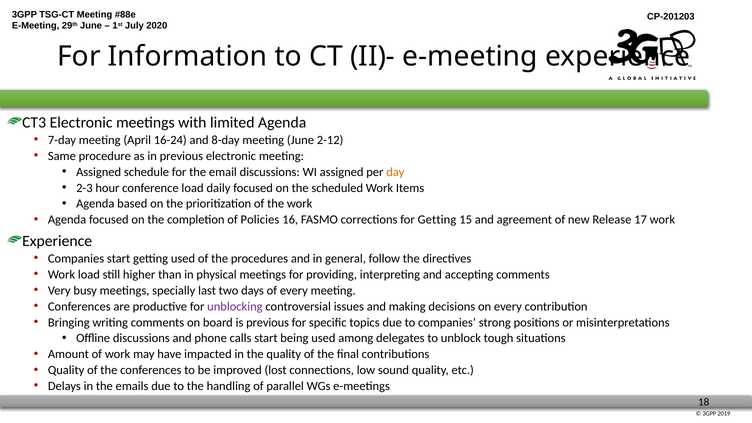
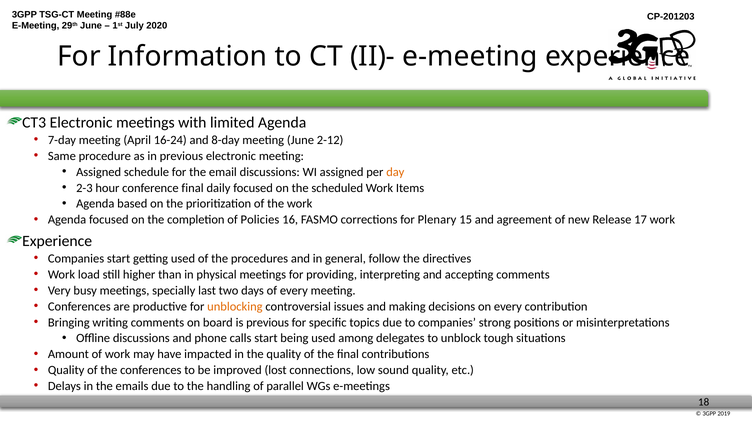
conference load: load -> final (193, 188)
for Getting: Getting -> Plenary (437, 220)
unblocking colour: purple -> orange (235, 306)
